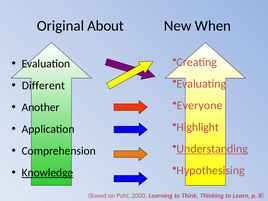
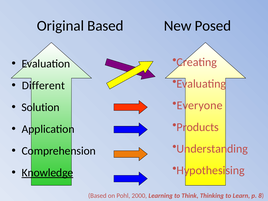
Original About: About -> Based (105, 26)
When: When -> Posed (213, 26)
Another: Another -> Solution (41, 107)
Highlight: Highlight -> Products (198, 127)
Understanding underline: present -> none (212, 149)
